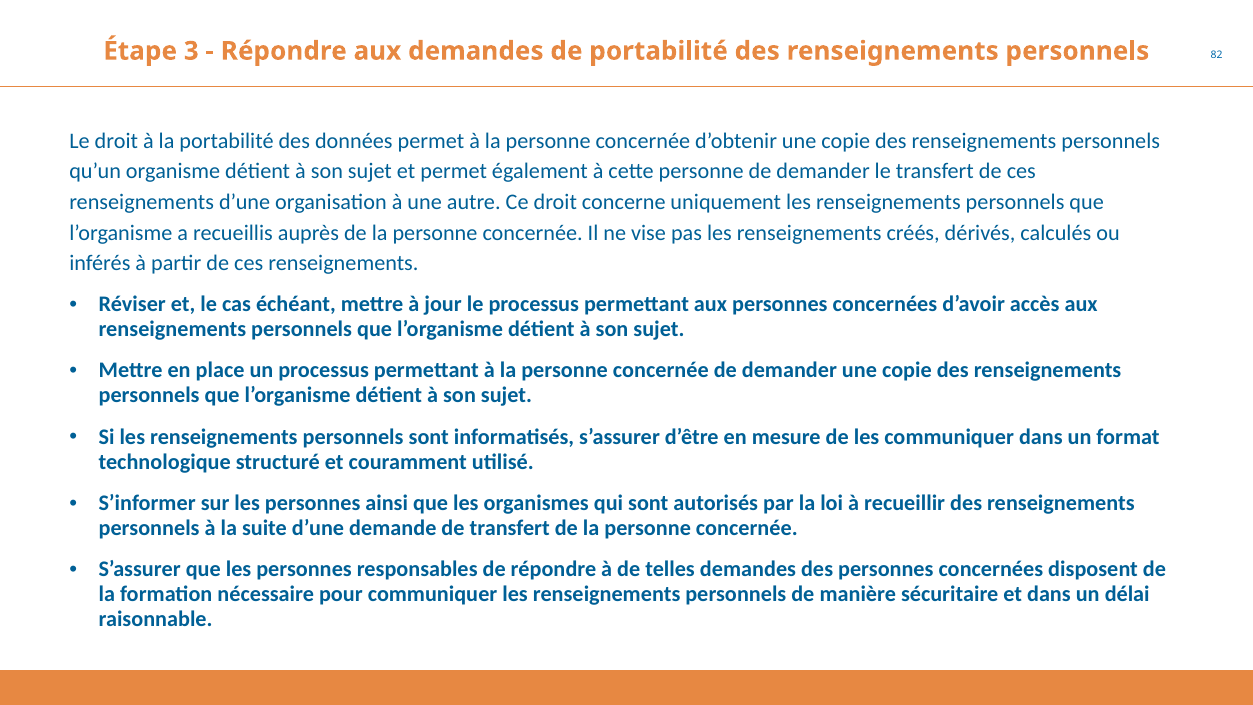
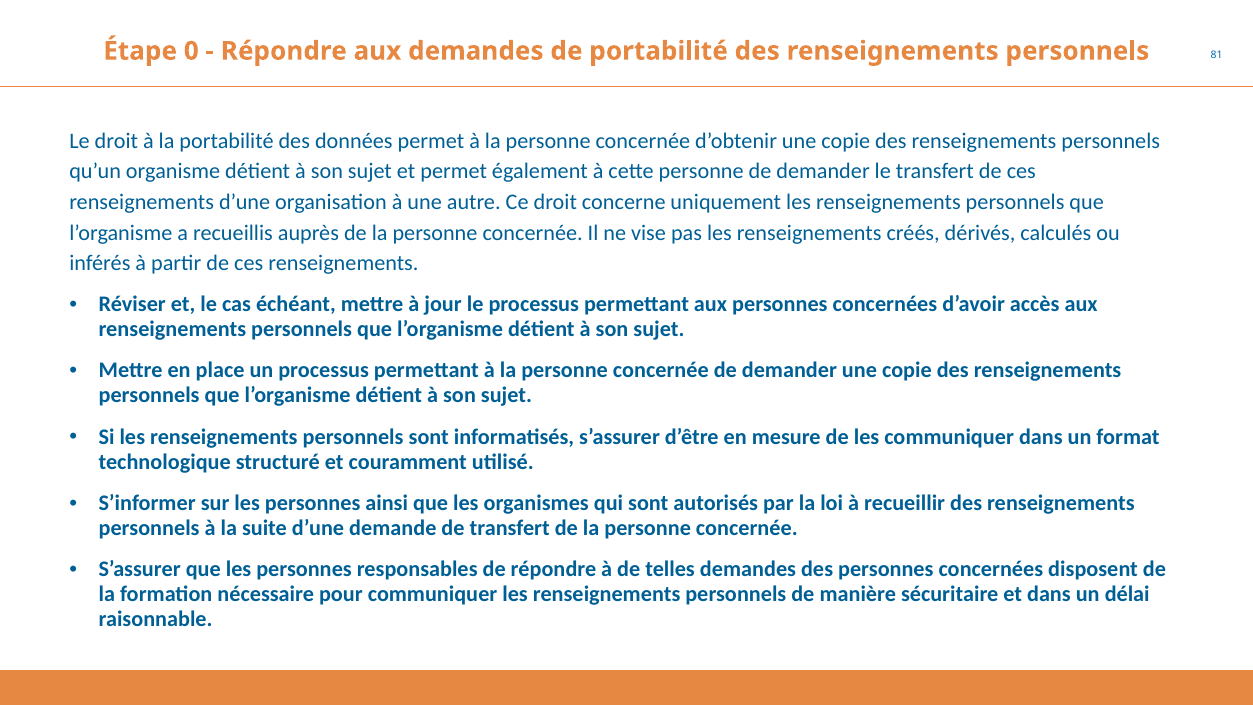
3: 3 -> 0 (191, 51)
82: 82 -> 81 (1217, 55)
